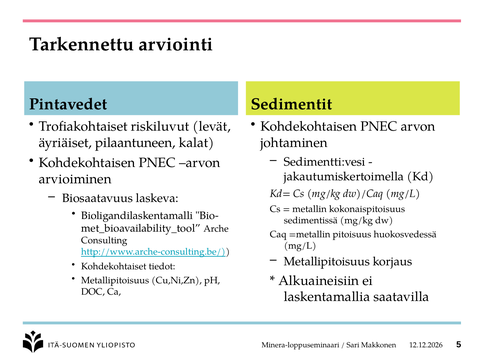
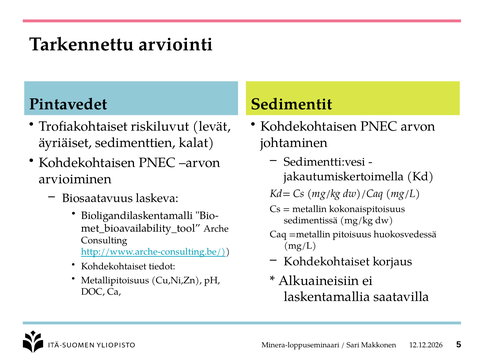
pilaantuneen: pilaantuneen -> sedimenttien (135, 143)
Metallipitoisuus: Metallipitoisuus -> Kohdekohtaiset (327, 262)
